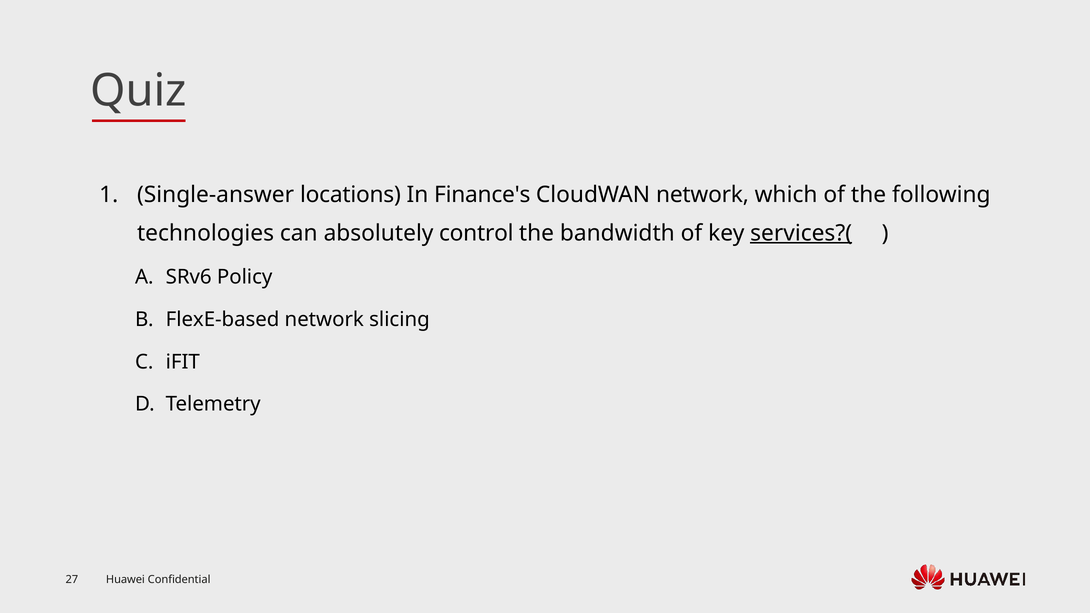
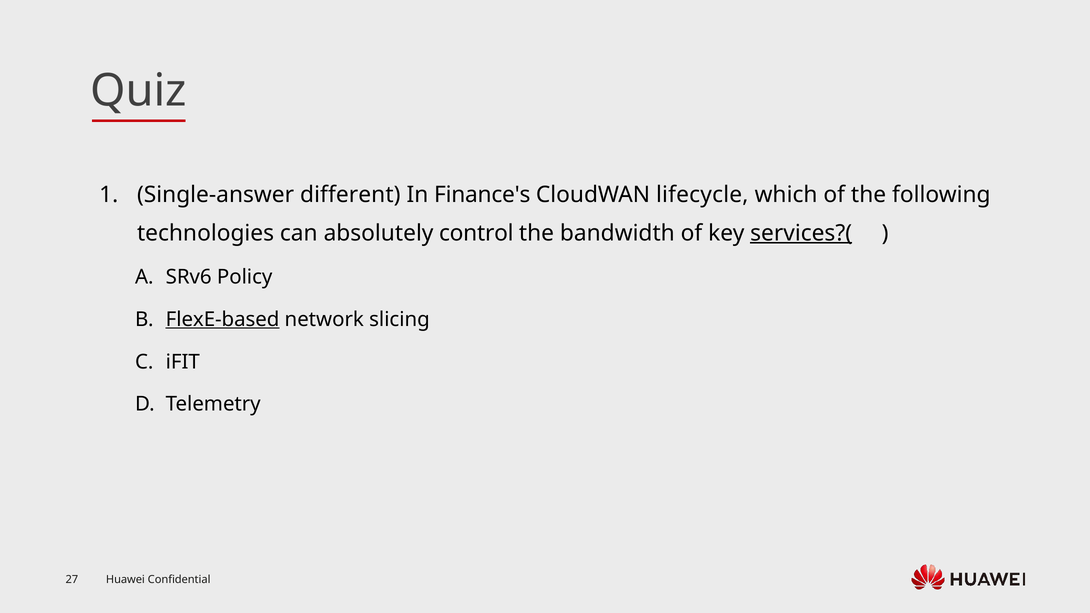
locations: locations -> different (350, 195)
CloudWAN network: network -> lifecycle (702, 195)
FlexE-based underline: none -> present (223, 319)
